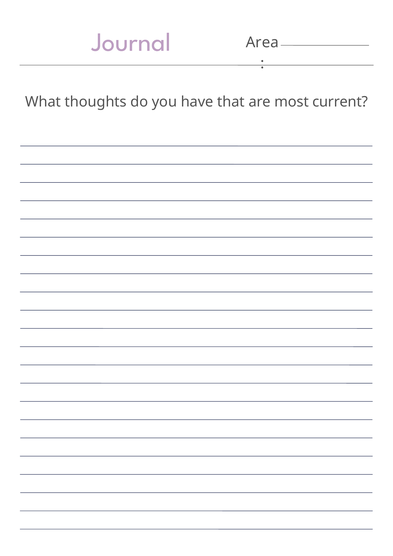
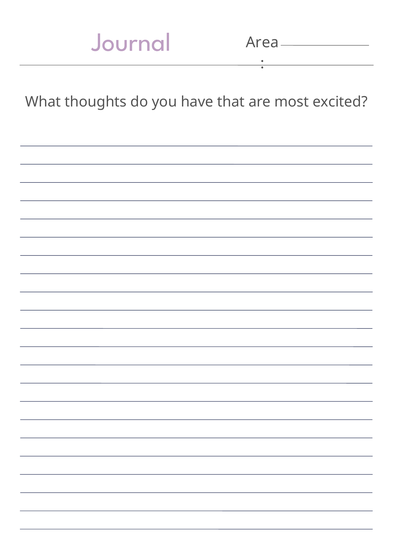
current: current -> excited (340, 102)
